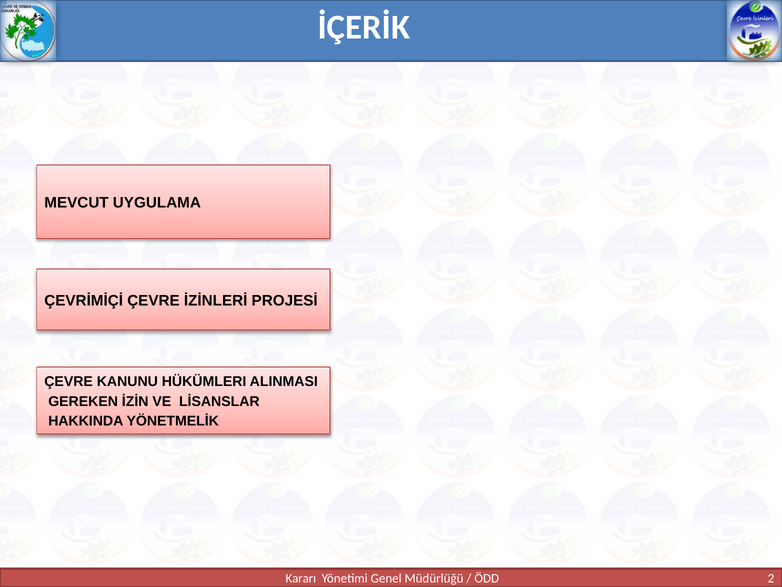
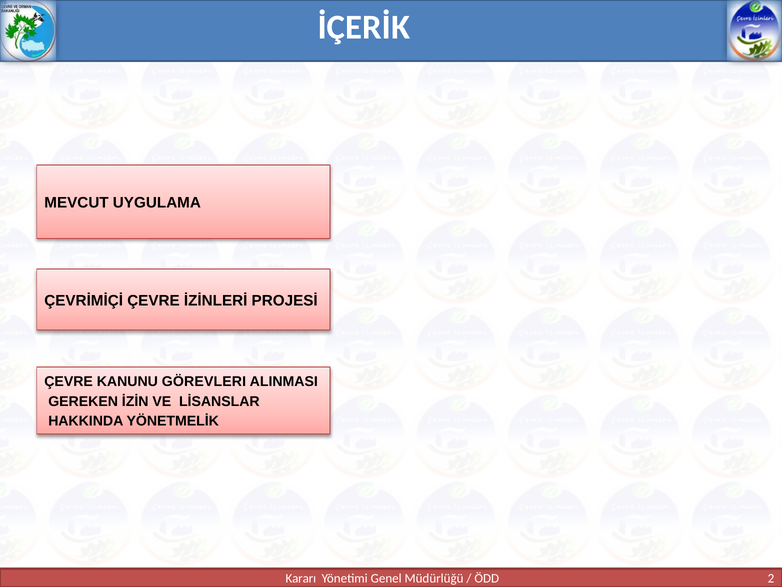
HÜKÜMLERI: HÜKÜMLERI -> GÖREVLERI (204, 381)
